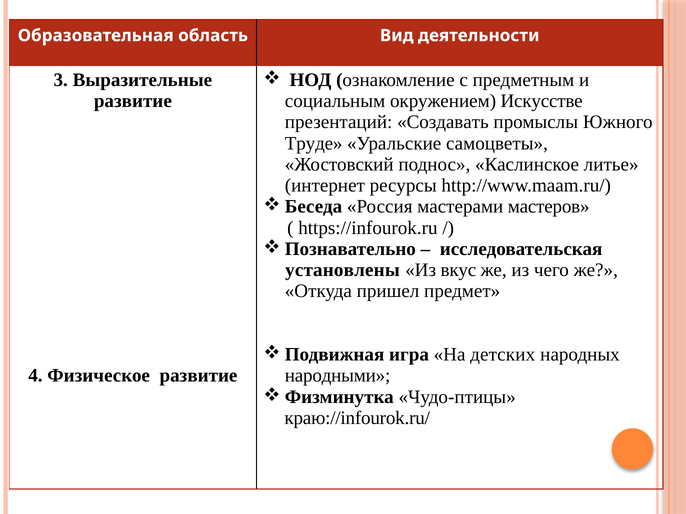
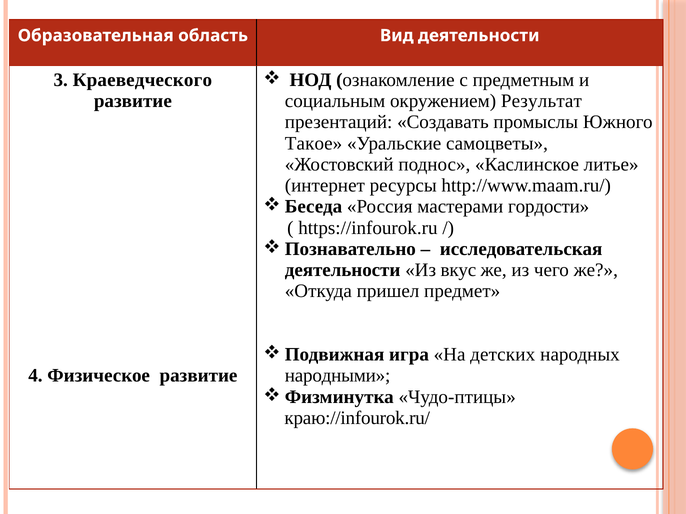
Выразительные: Выразительные -> Краеведческого (142, 80)
Искусстве: Искусстве -> Результат (541, 101)
Труде: Труде -> Такое (314, 143)
мастеров: мастеров -> гордости (549, 207)
установлены: установлены -> деятельности (343, 270)
